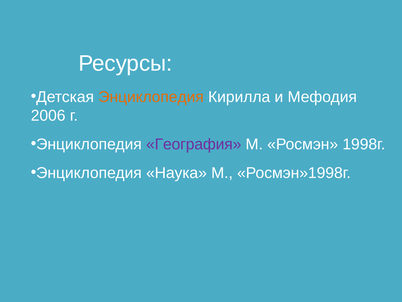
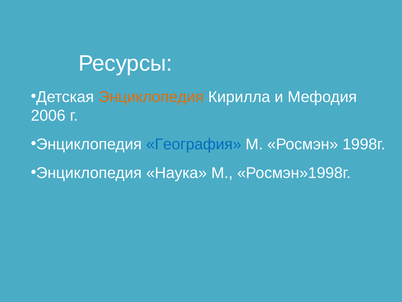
География colour: purple -> blue (194, 144)
